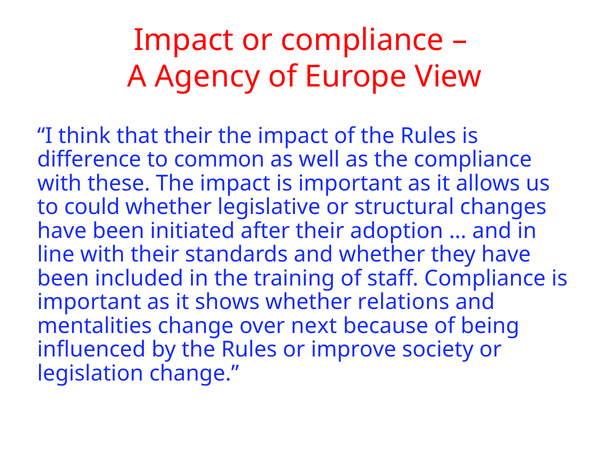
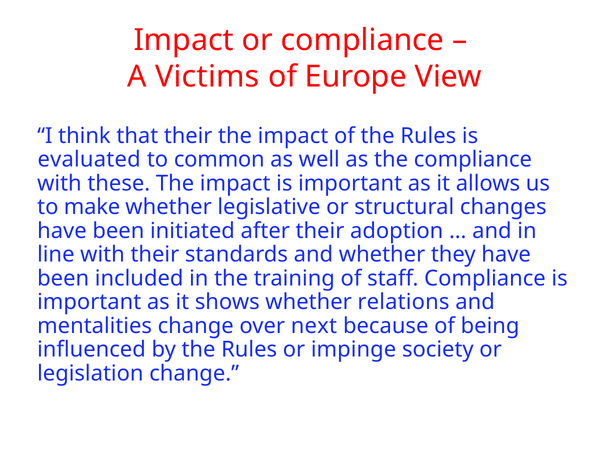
Agency: Agency -> Victims (207, 77)
difference: difference -> evaluated (89, 160)
could: could -> make (92, 207)
improve: improve -> impinge (354, 349)
